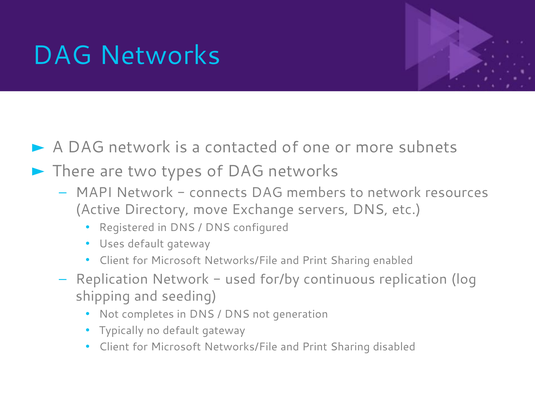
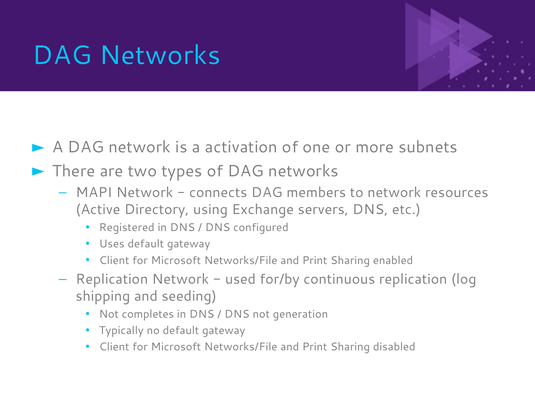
contacted: contacted -> activation (241, 147)
move: move -> using (210, 209)
